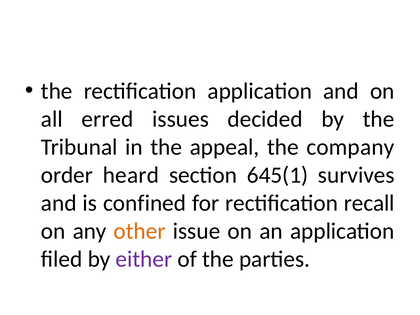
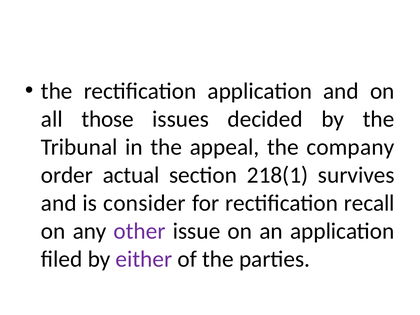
erred: erred -> those (108, 119)
heard: heard -> actual (131, 175)
645(1: 645(1 -> 218(1 (278, 175)
confined: confined -> consider (145, 203)
other colour: orange -> purple (140, 231)
